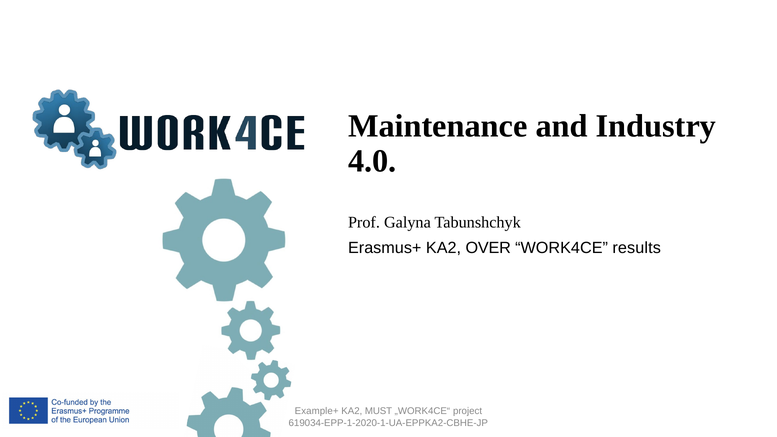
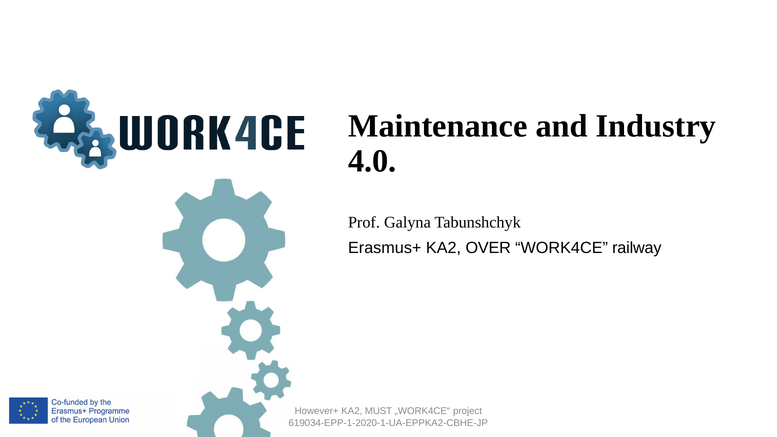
results: results -> railway (637, 248)
Example+: Example+ -> However+ (317, 411)
